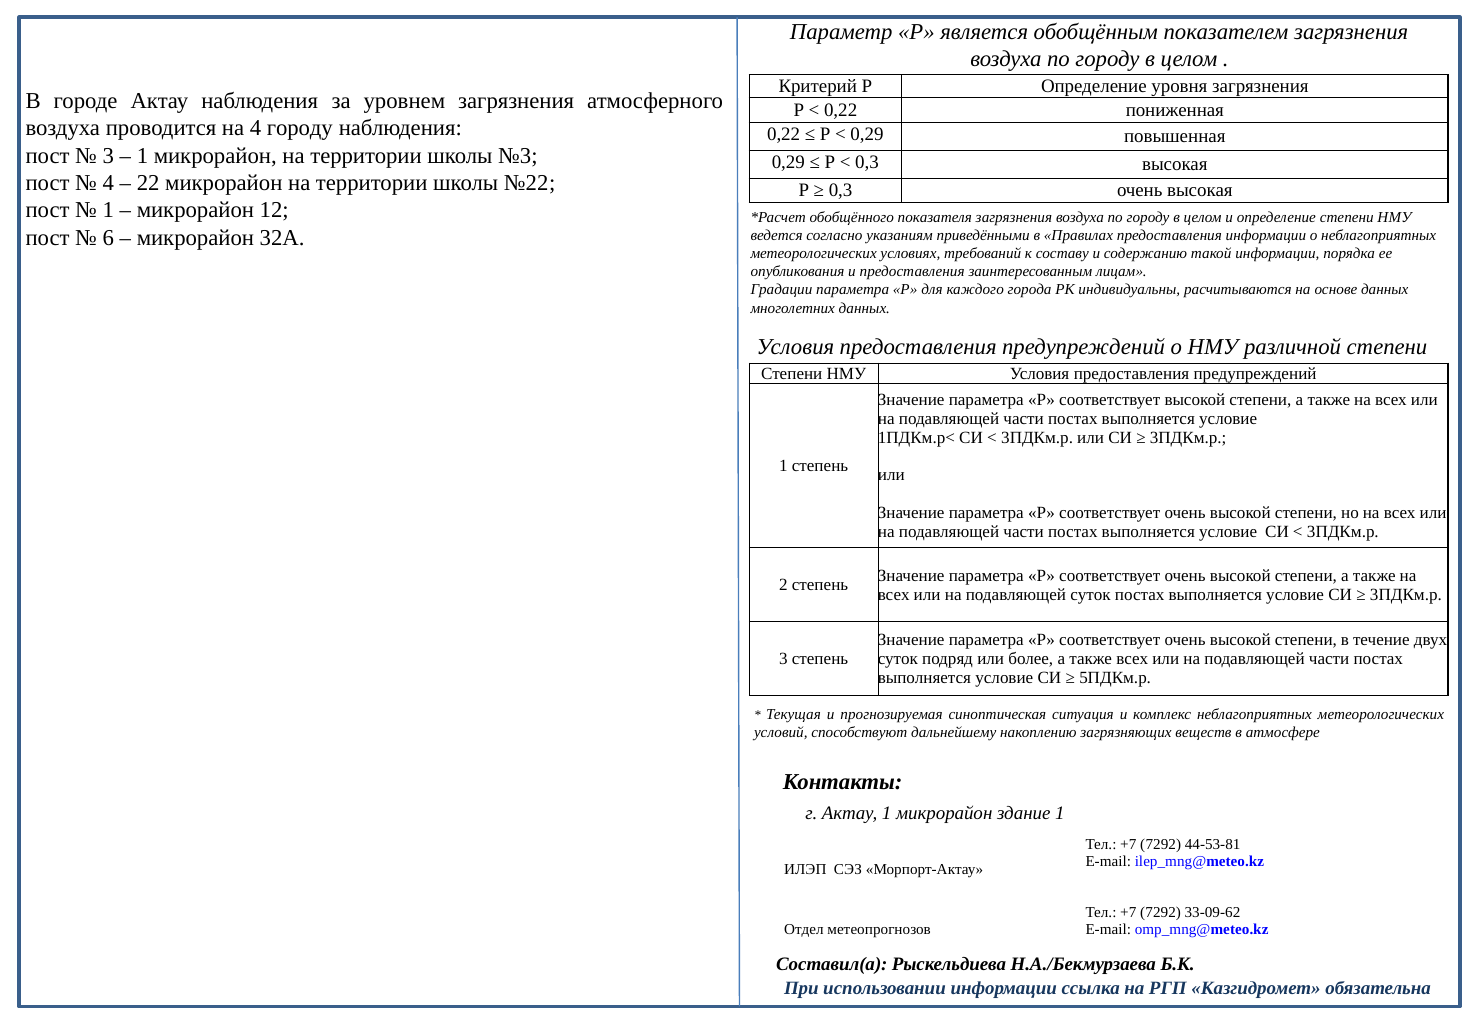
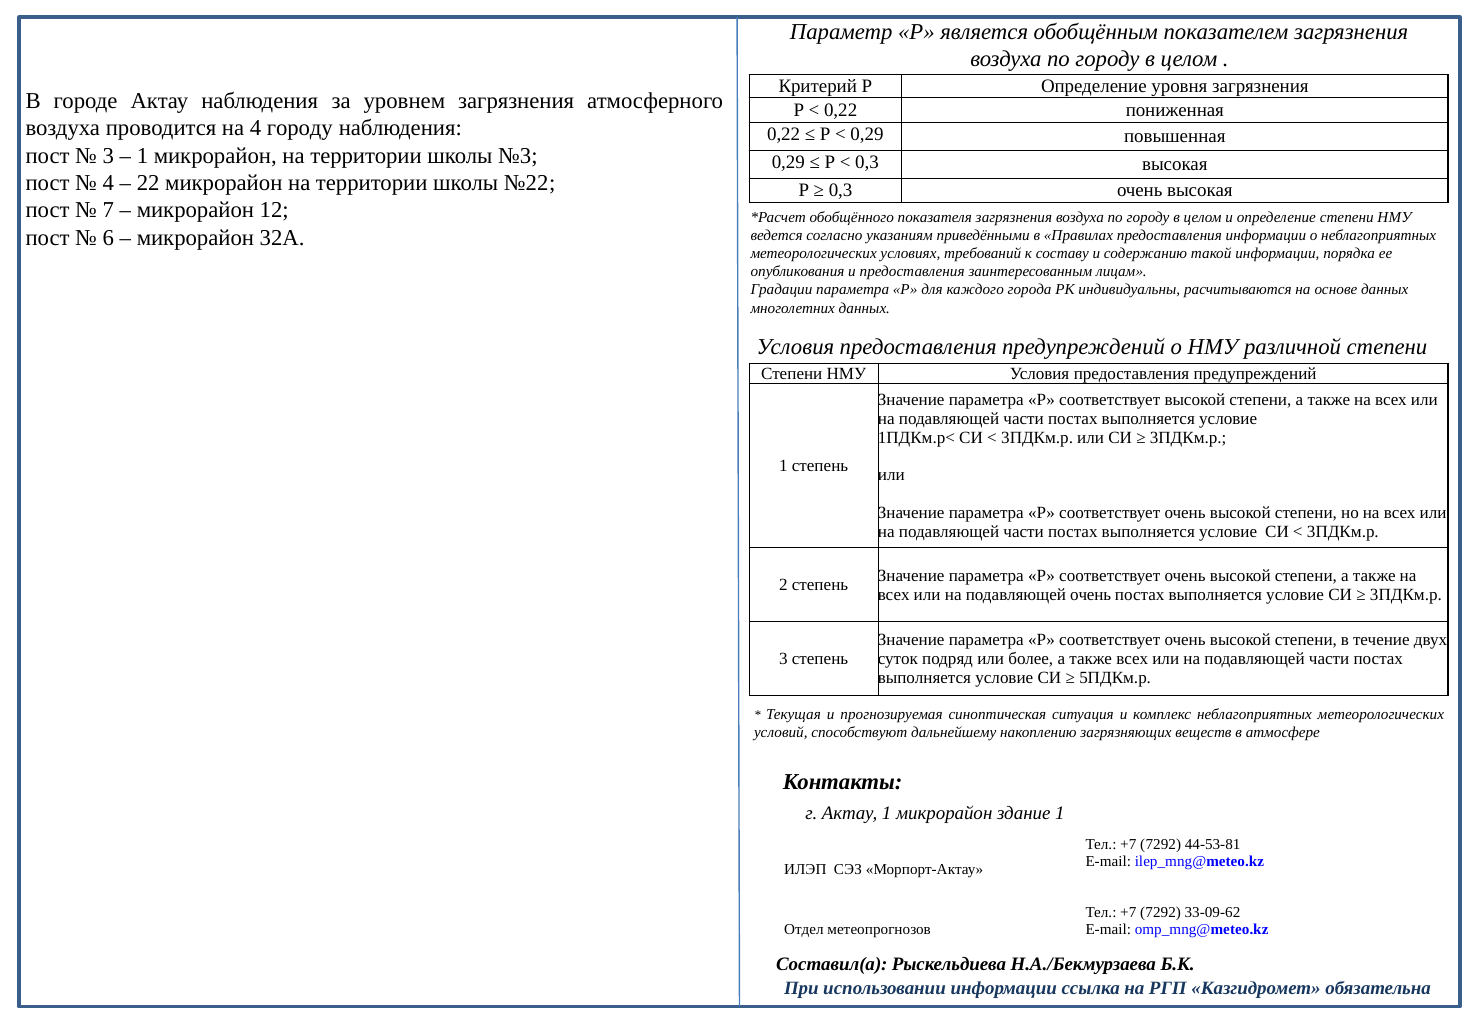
1: 1 -> 7 (108, 210)
подавляющей суток: суток -> очень (1091, 594)
